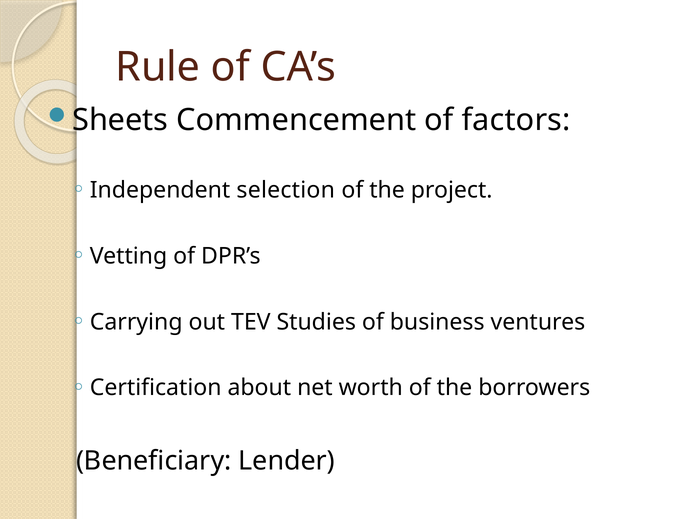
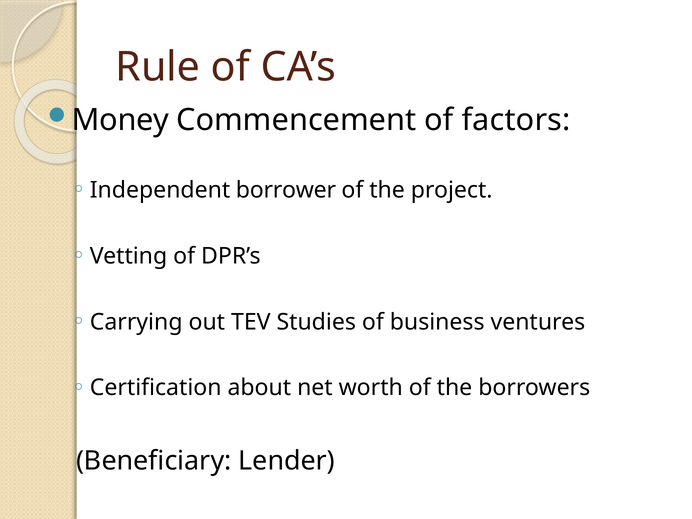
Sheets: Sheets -> Money (120, 120)
selection: selection -> borrower (286, 190)
